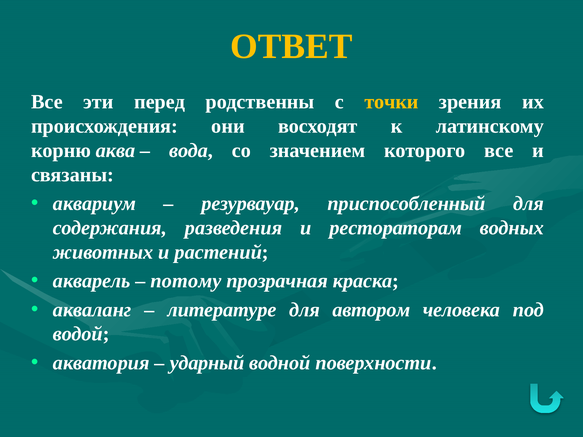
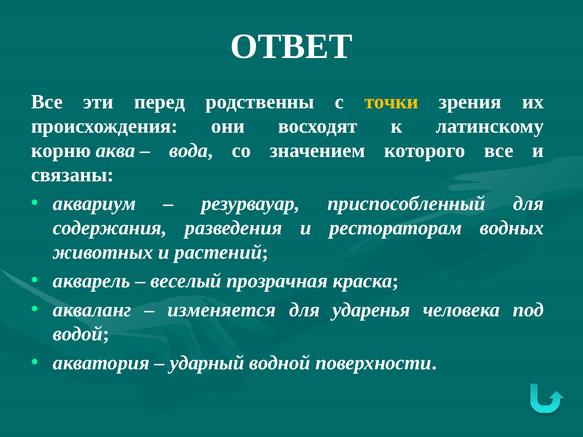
ОТВЕТ colour: yellow -> white (291, 47)
потому: потому -> веселый (186, 281)
литературе: литературе -> изменяется (222, 310)
автором: автором -> ударенья (371, 310)
